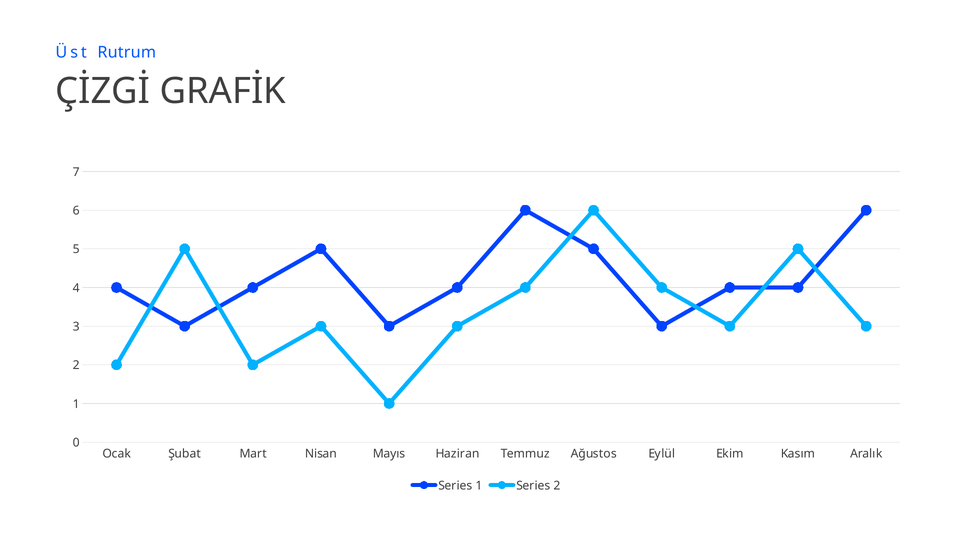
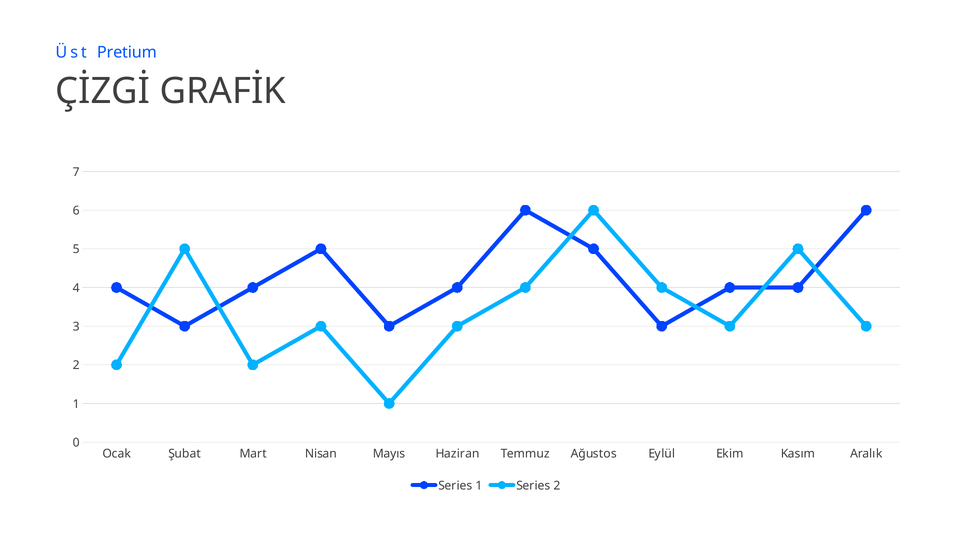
Rutrum: Rutrum -> Pretium (127, 52)
